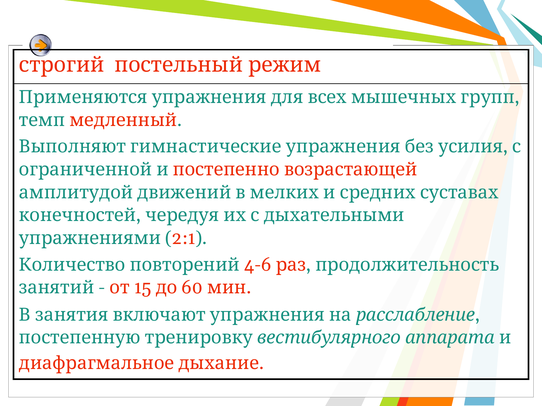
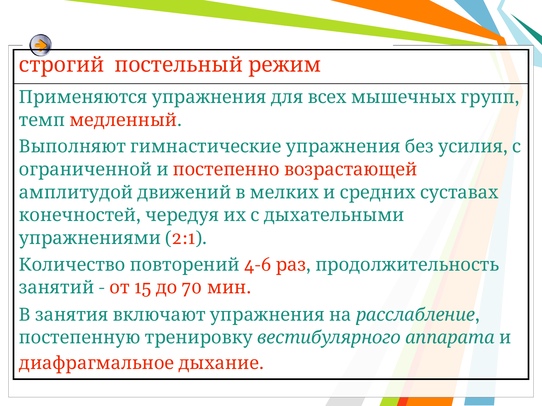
60: 60 -> 70 (192, 288)
